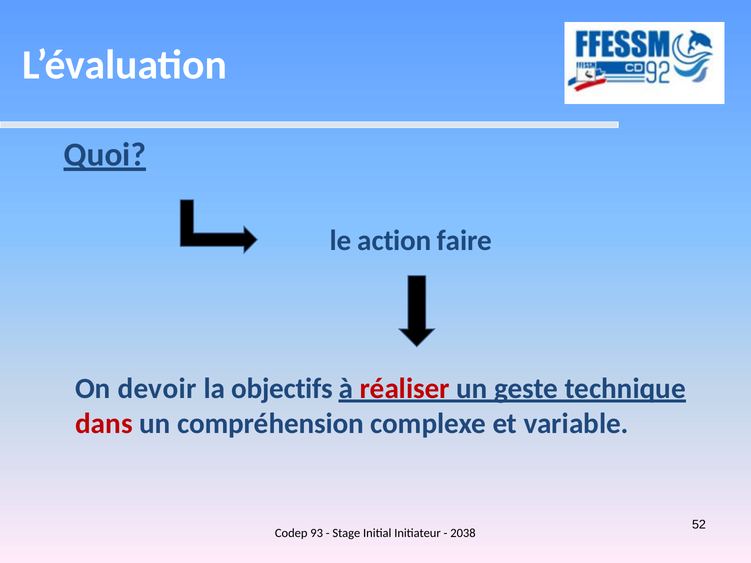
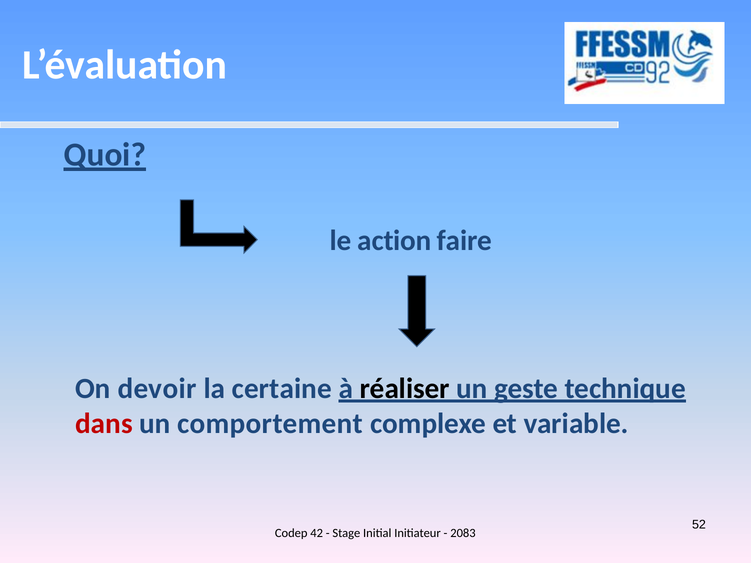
objectifs: objectifs -> certaine (282, 389)
réaliser colour: red -> black (405, 389)
compréhension: compréhension -> comportement (270, 424)
93: 93 -> 42 (317, 533)
2038: 2038 -> 2083 (463, 533)
